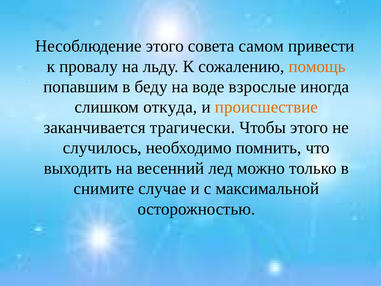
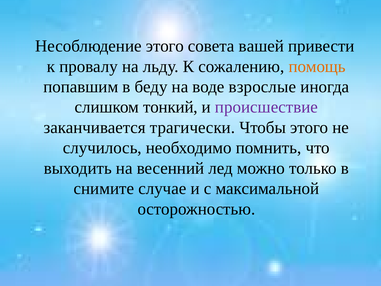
самом: самом -> вашей (261, 46)
откуда: откуда -> тонкий (170, 107)
происшествие colour: orange -> purple (266, 107)
